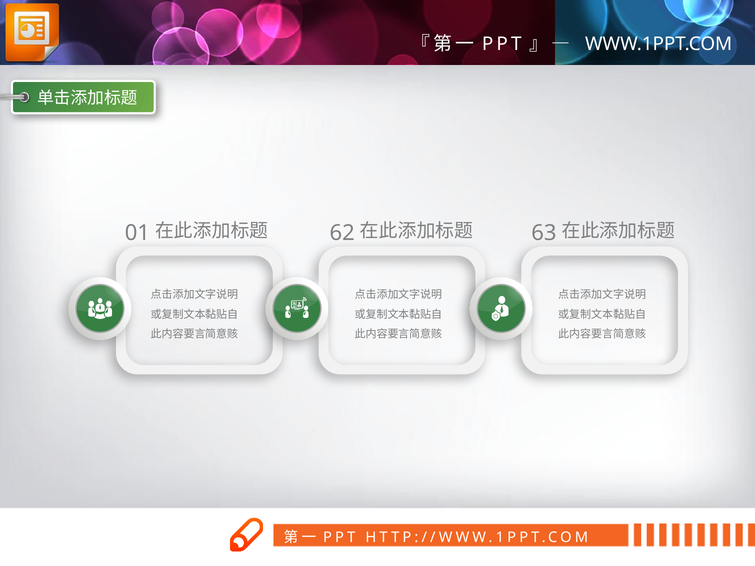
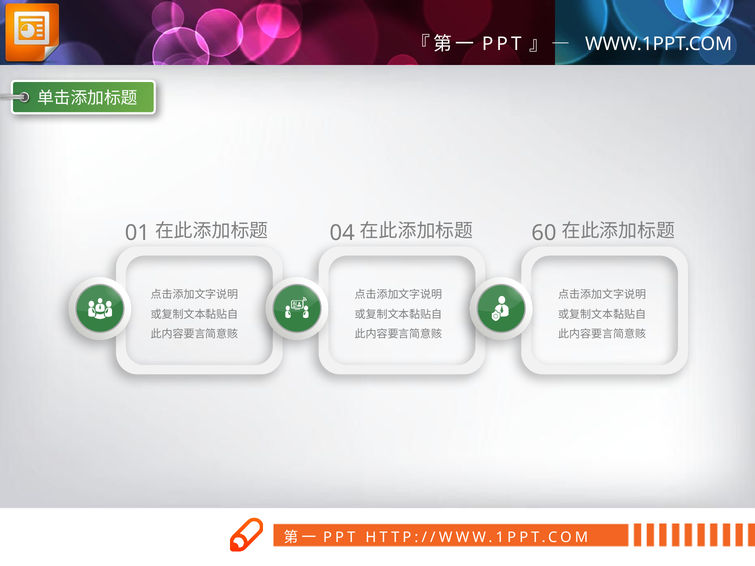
62: 62 -> 04 (342, 233)
63: 63 -> 60 (544, 233)
